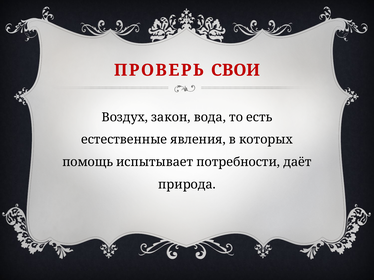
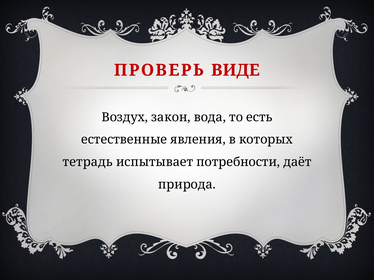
СВОИ: СВОИ -> ВИДЕ (235, 70)
помощь: помощь -> тетрадь (88, 162)
